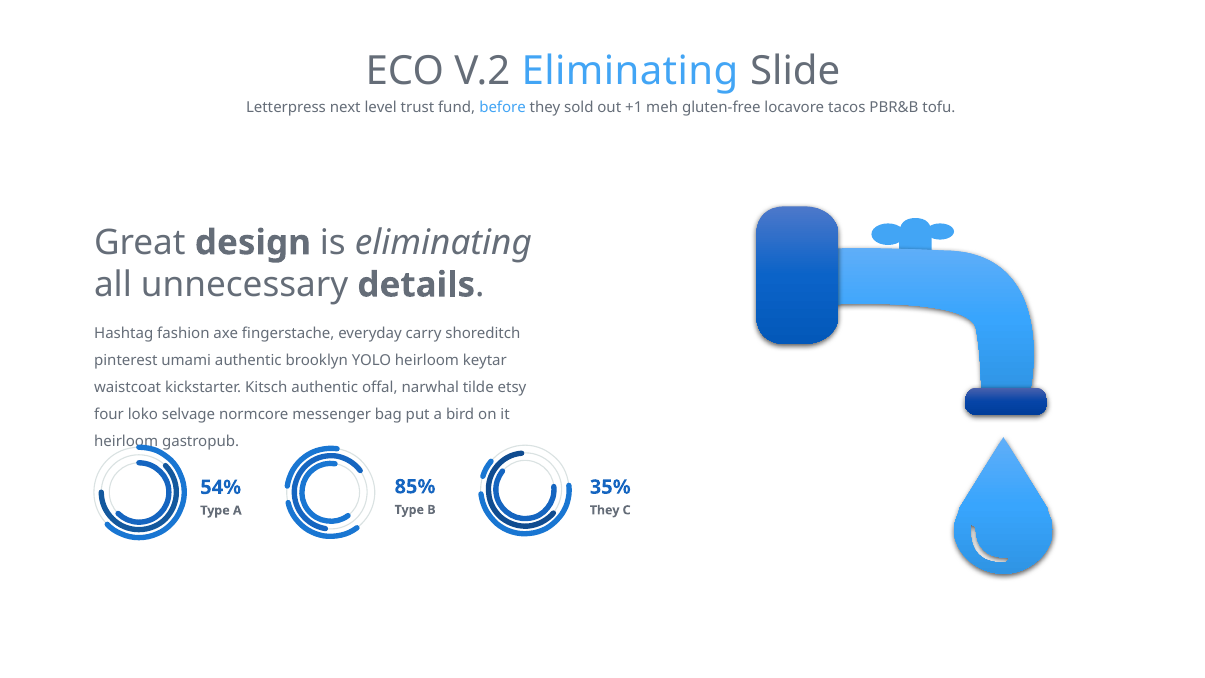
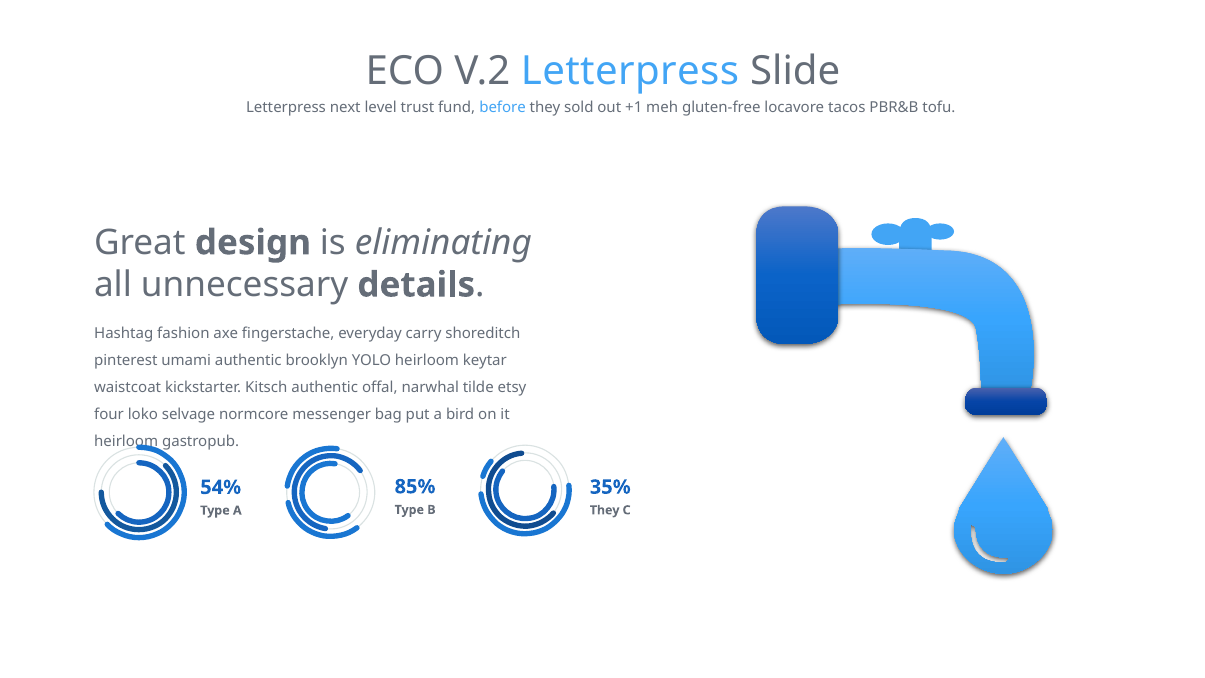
V.2 Eliminating: Eliminating -> Letterpress (630, 72)
